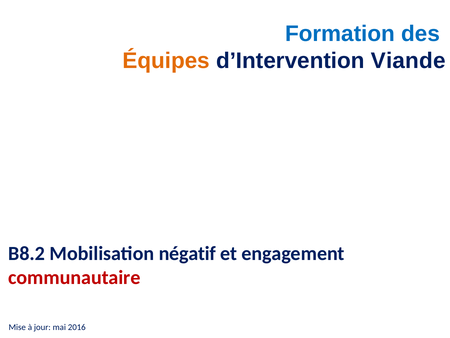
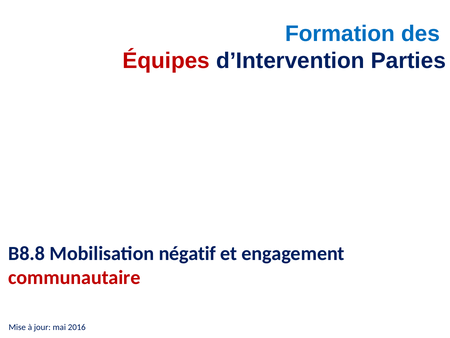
Équipes colour: orange -> red (166, 61)
Viande: Viande -> Parties (408, 61)
B8.2: B8.2 -> B8.8 (27, 253)
